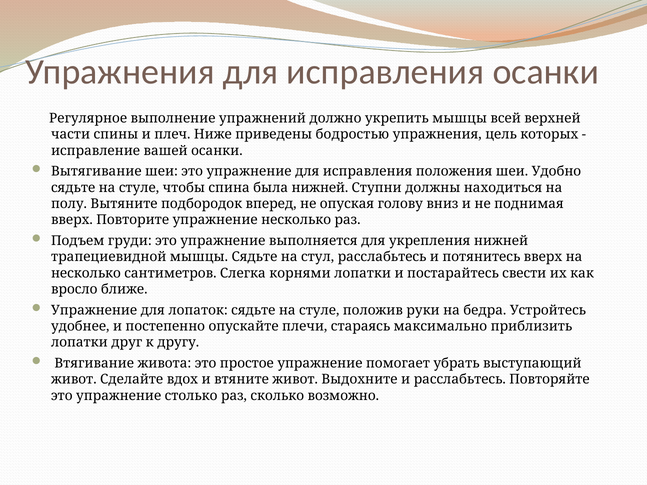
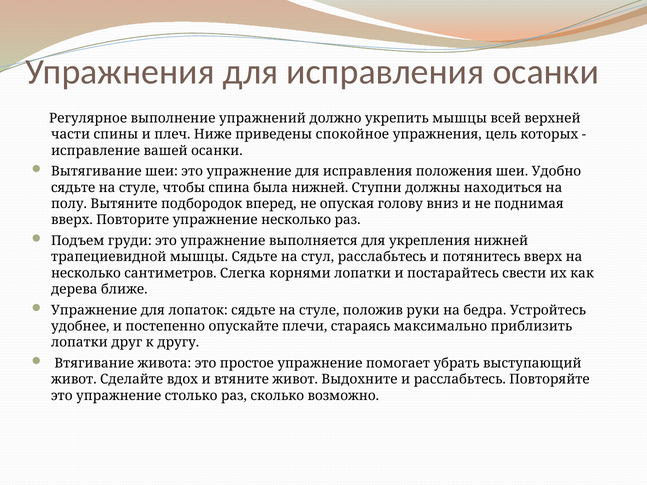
бодростью: бодростью -> спокойное (352, 135)
вросло: вросло -> дерева (74, 289)
